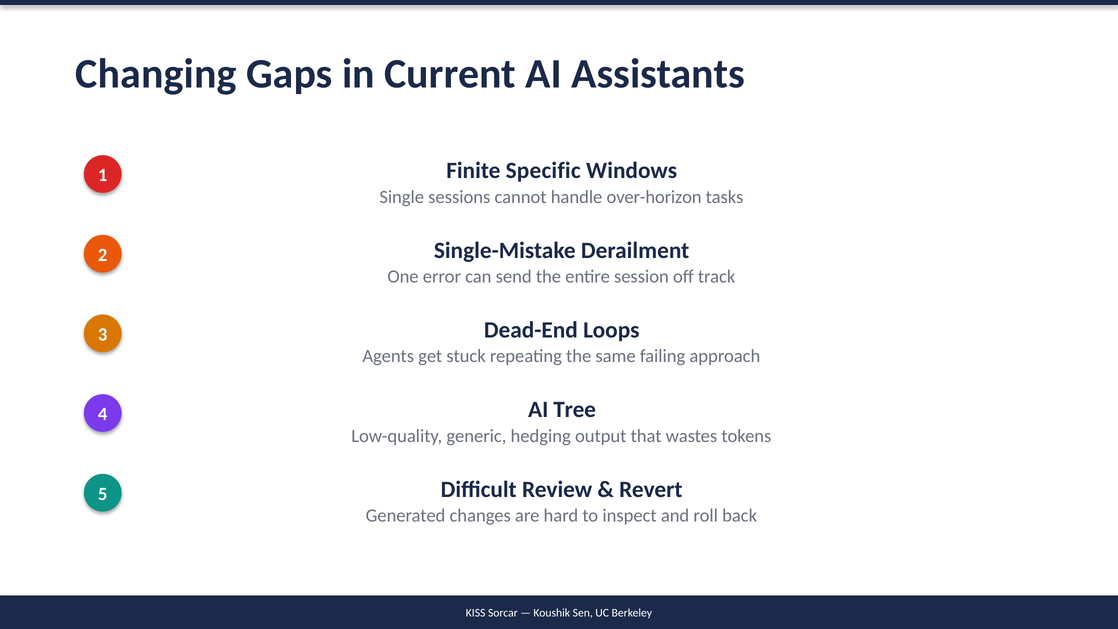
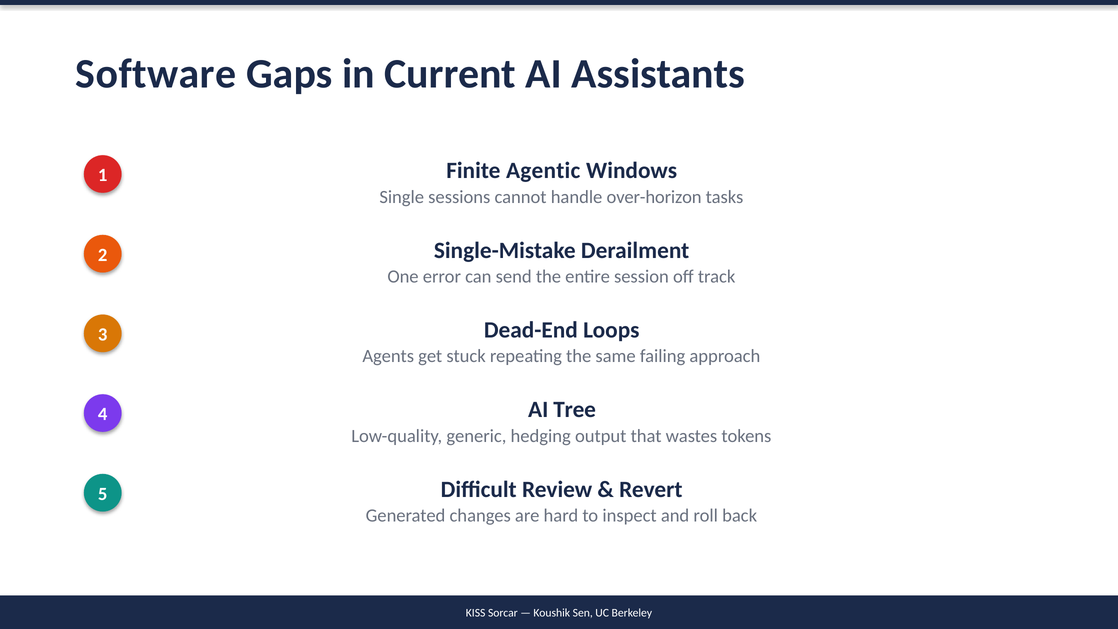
Changing: Changing -> Software (156, 74)
Specific: Specific -> Agentic (543, 171)
